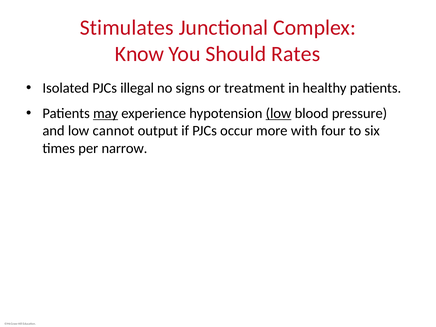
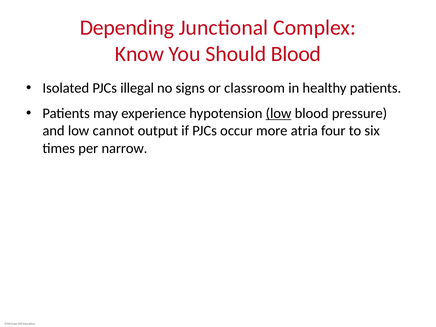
Stimulates: Stimulates -> Depending (127, 28)
Should Rates: Rates -> Blood (296, 54)
treatment: treatment -> classroom (254, 88)
may underline: present -> none (106, 113)
with: with -> atria (304, 131)
